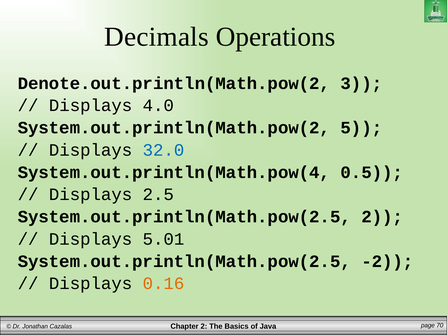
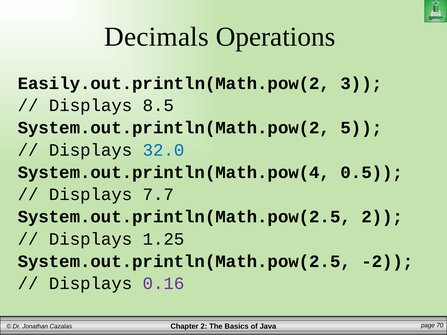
Denote.out.println(Math.pow(2: Denote.out.println(Math.pow(2 -> Easily.out.println(Math.pow(2 (174, 83)
4.0: 4.0 -> 8.5 (158, 106)
2.5: 2.5 -> 7.7 (158, 195)
5.01: 5.01 -> 1.25 (163, 239)
0.16 colour: orange -> purple (163, 284)
